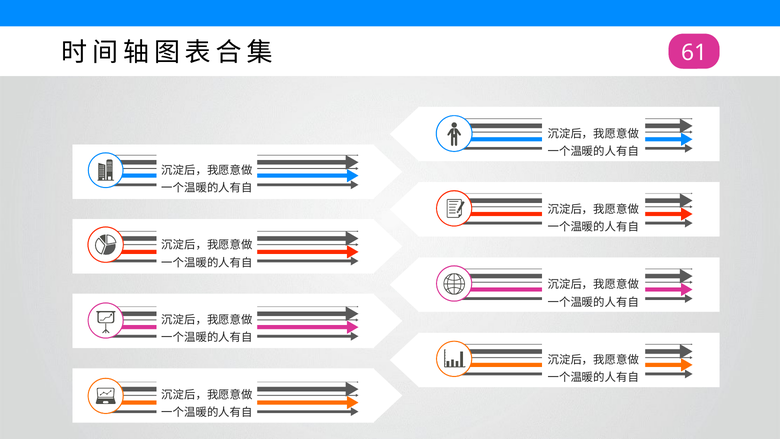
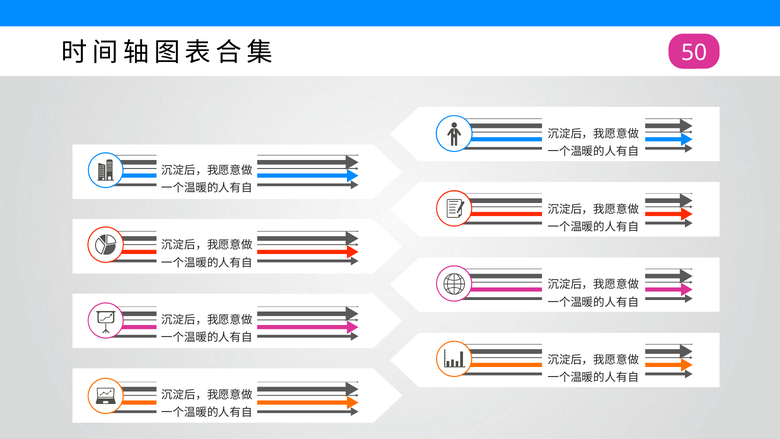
61: 61 -> 50 (694, 53)
